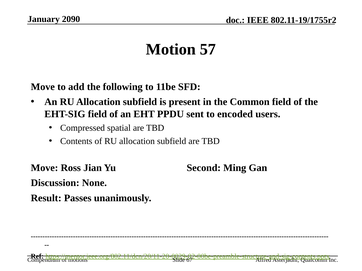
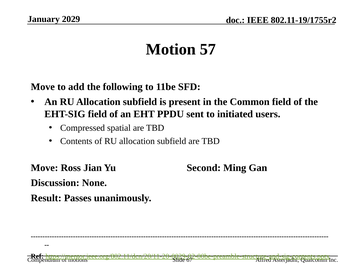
2090: 2090 -> 2029 (71, 19)
encoded: encoded -> initiated (235, 114)
